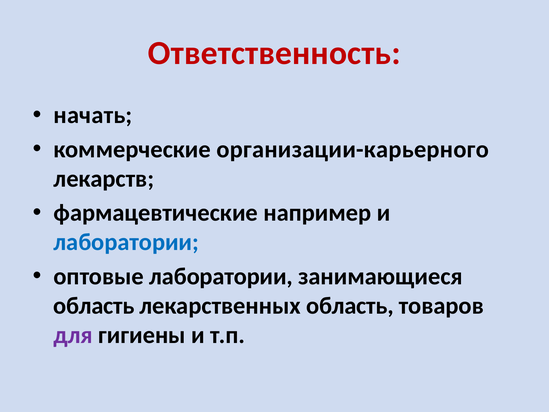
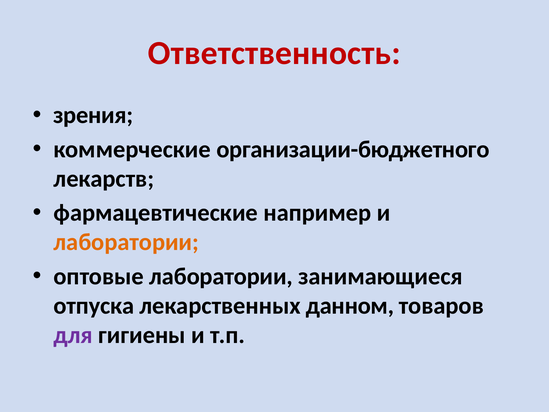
начать: начать -> зрения (93, 115)
организации-карьерного: организации-карьерного -> организации-бюджетного (353, 149)
лаборатории colour: blue -> orange (126, 242)
область: область -> отпуска (94, 306)
лекарственных область: область -> данном (350, 306)
